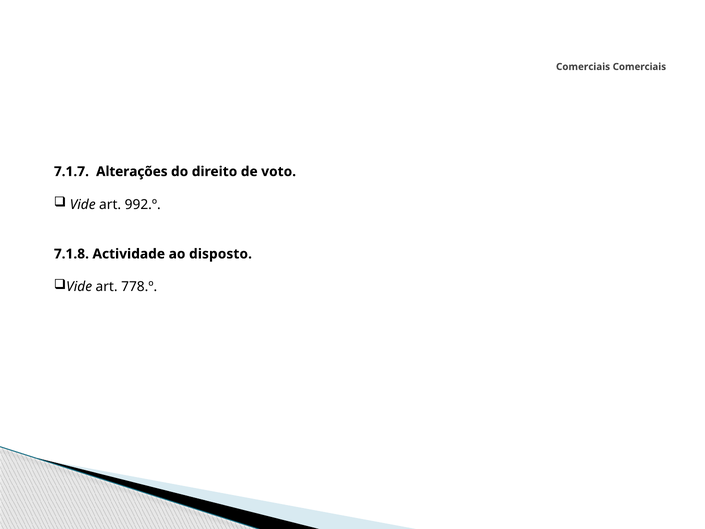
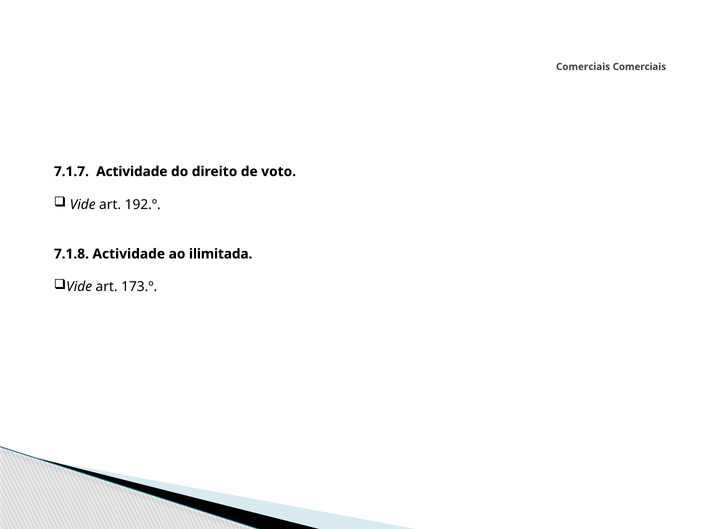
7.1.7 Alterações: Alterações -> Actividade (132, 172)
992.º: 992.º -> 192.º (143, 204)
disposto: disposto -> ilimitada (221, 254)
778.º: 778.º -> 173.º (139, 287)
